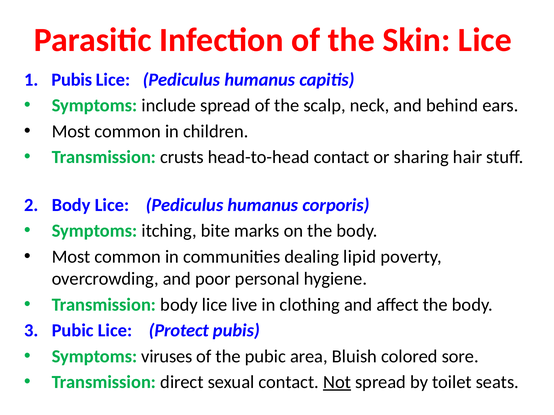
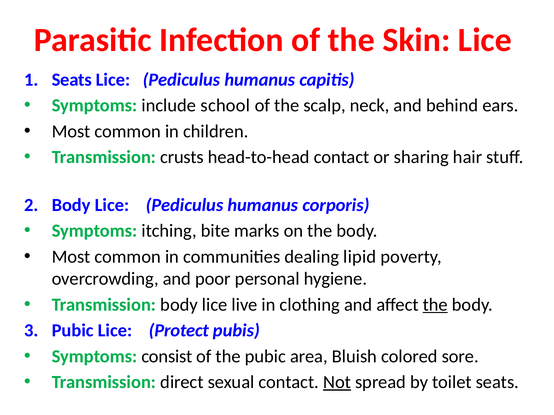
Pubis: Pubis -> Seats (72, 80)
include spread: spread -> school (225, 106)
the underline: none -> present (435, 305)
viruses: viruses -> consist (167, 357)
